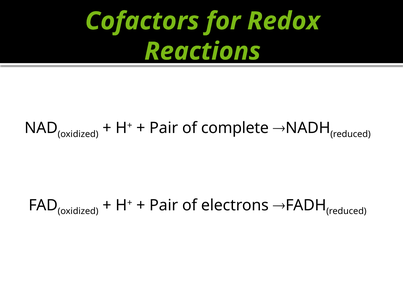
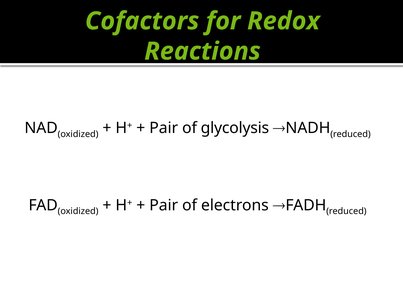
complete: complete -> glycolysis (235, 128)
